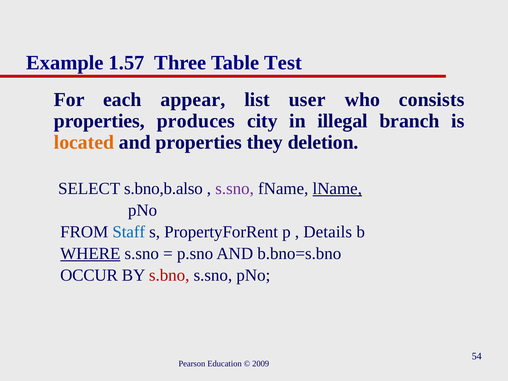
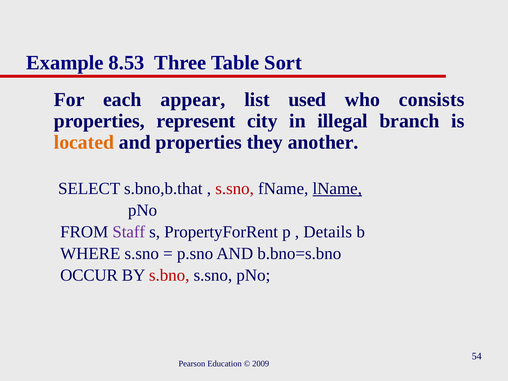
1.57: 1.57 -> 8.53 (127, 63)
Test: Test -> Sort (283, 63)
user: user -> used (307, 100)
produces: produces -> represent (196, 121)
deletion: deletion -> another (323, 142)
s.bno,b.also: s.bno,b.also -> s.bno,b.that (163, 188)
s.sno colour: purple -> red (235, 188)
Staff colour: blue -> purple (129, 232)
WHERE underline: present -> none (90, 253)
